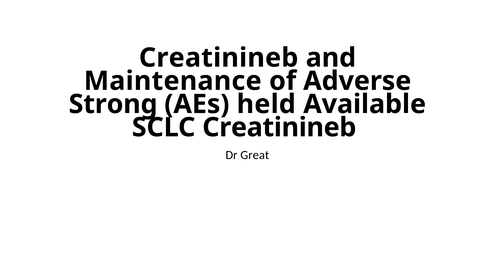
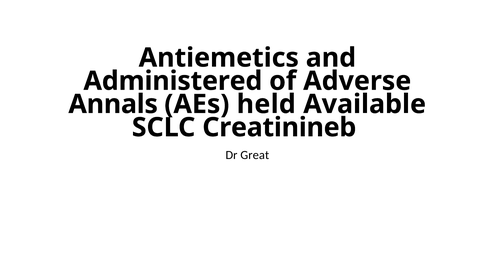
Creatinineb: Creatinineb -> Antiemetics (219, 58)
Maintenance: Maintenance -> Administered (173, 81)
Strong: Strong -> Annals (113, 104)
